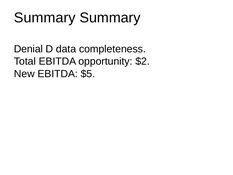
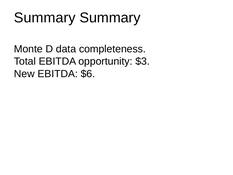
Denial: Denial -> Monte (28, 49)
$2: $2 -> $3 (143, 61)
$5: $5 -> $6 (88, 74)
